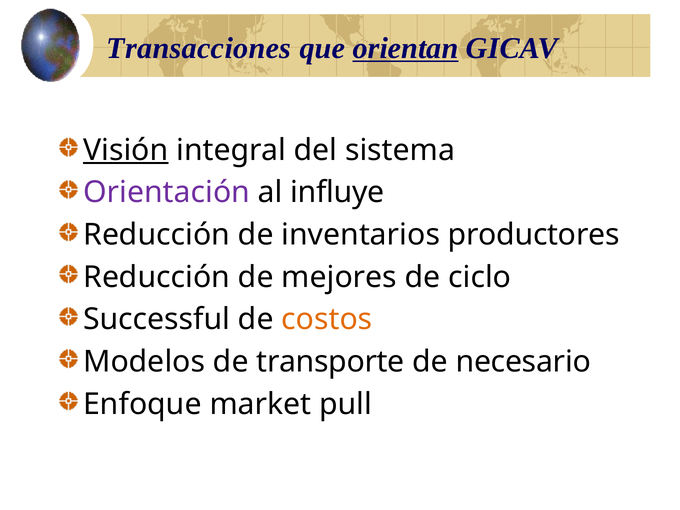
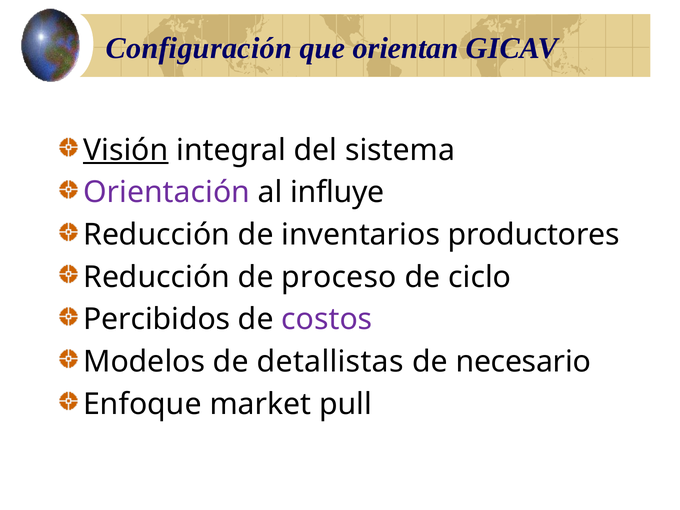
Transacciones: Transacciones -> Configuración (199, 48)
orientan underline: present -> none (406, 48)
mejores: mejores -> proceso (339, 277)
Successful: Successful -> Percibidos (157, 319)
costos colour: orange -> purple (327, 319)
transporte: transporte -> detallistas (330, 362)
